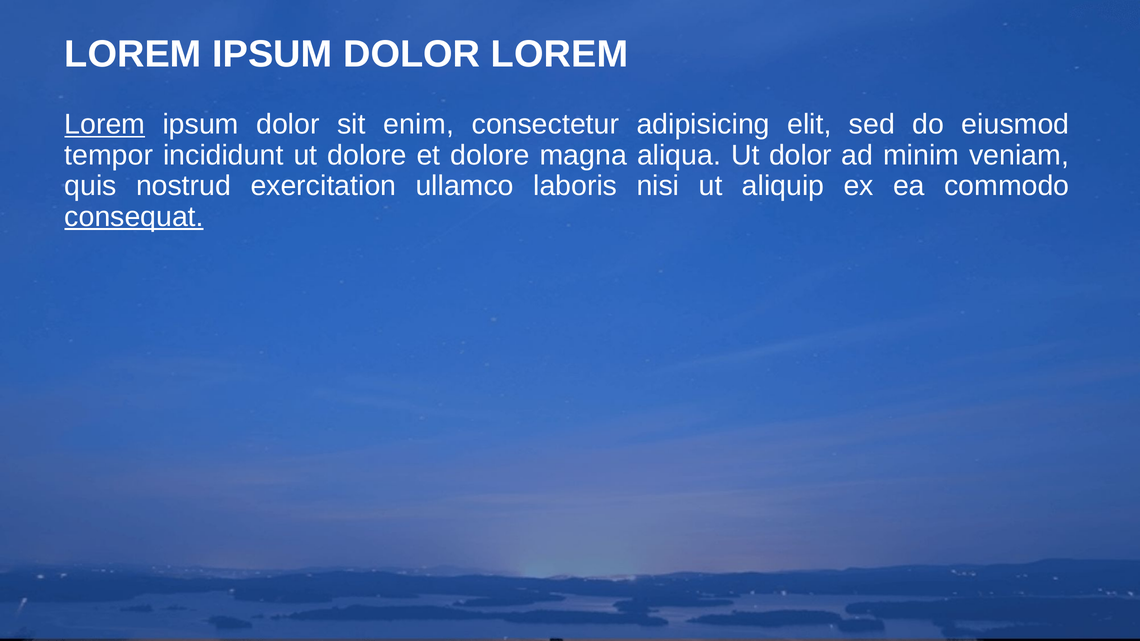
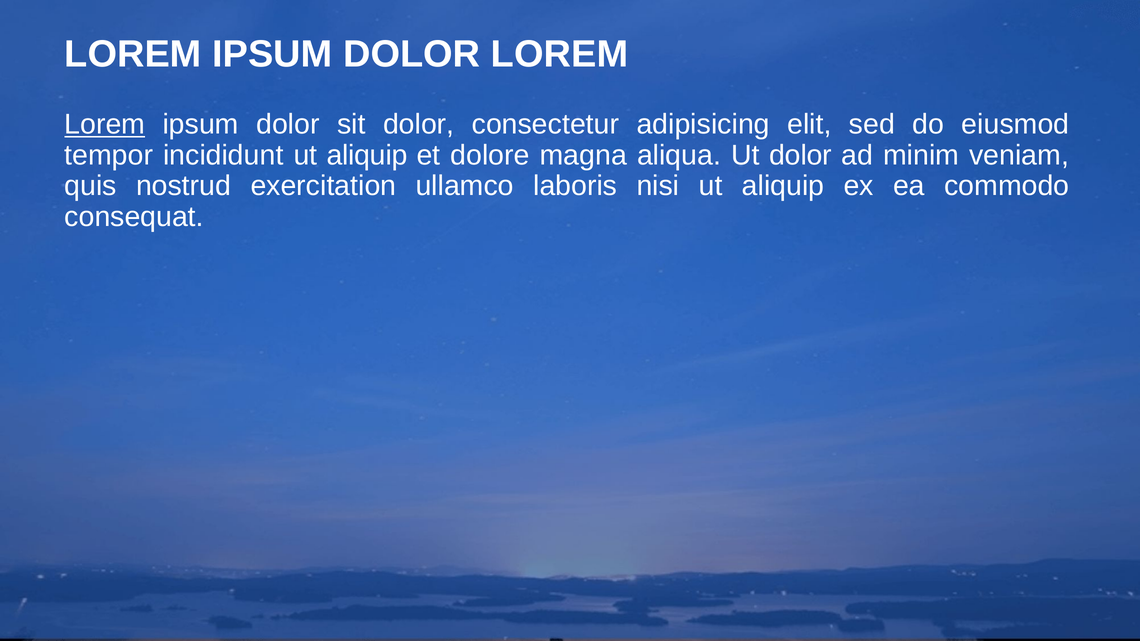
sit enim: enim -> dolor (419, 125)
incididunt ut dolore: dolore -> aliquip (367, 155)
consequat underline: present -> none (134, 217)
